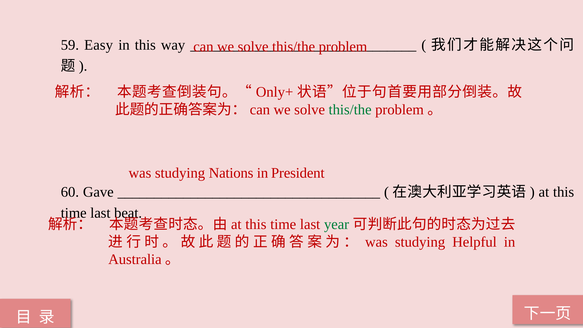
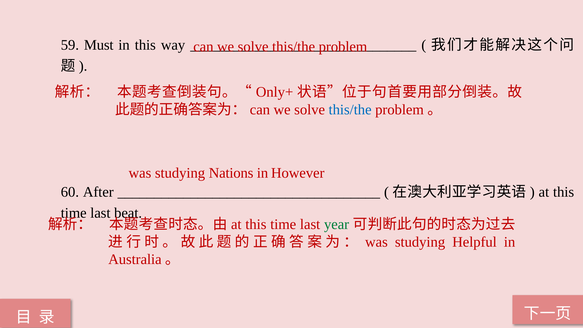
Easy: Easy -> Must (99, 45)
this/the colour: green -> blue (350, 110)
President: President -> However (298, 173)
Gave: Gave -> After (98, 192)
